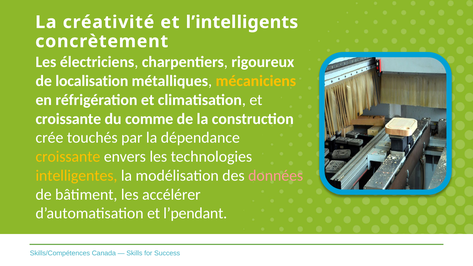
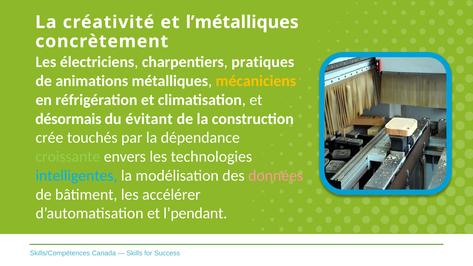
l’intelligents: l’intelligents -> l’métalliques (242, 22)
rigoureux: rigoureux -> pratiques (263, 62)
localisation: localisation -> animations (92, 81)
croissante: croissante -> désormais (68, 119)
comme: comme -> évitant (149, 119)
croissante colour: yellow -> light green (68, 157)
intelligentes colour: yellow -> light blue (76, 176)
